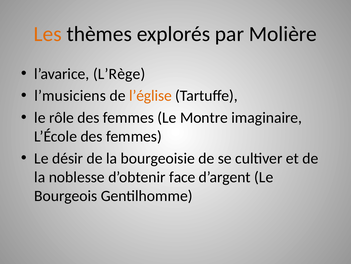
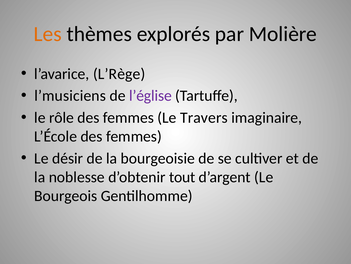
l’église colour: orange -> purple (150, 95)
Montre: Montre -> Travers (204, 117)
face: face -> tout (182, 177)
